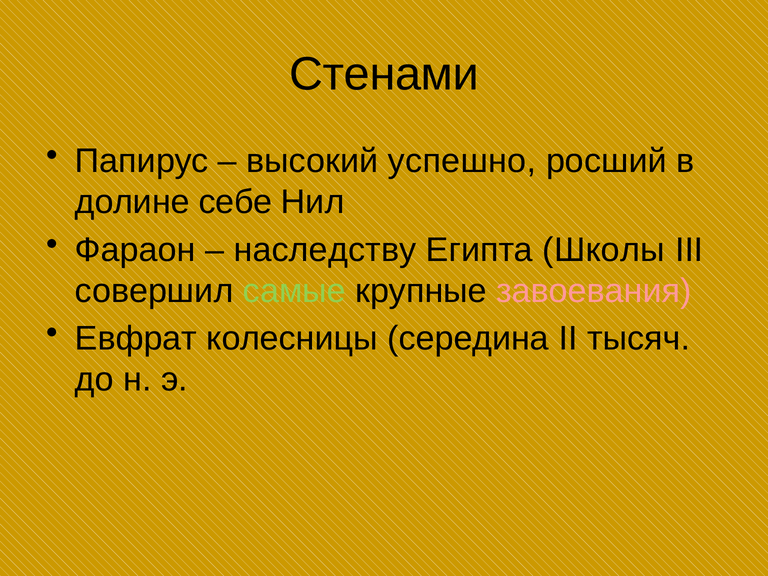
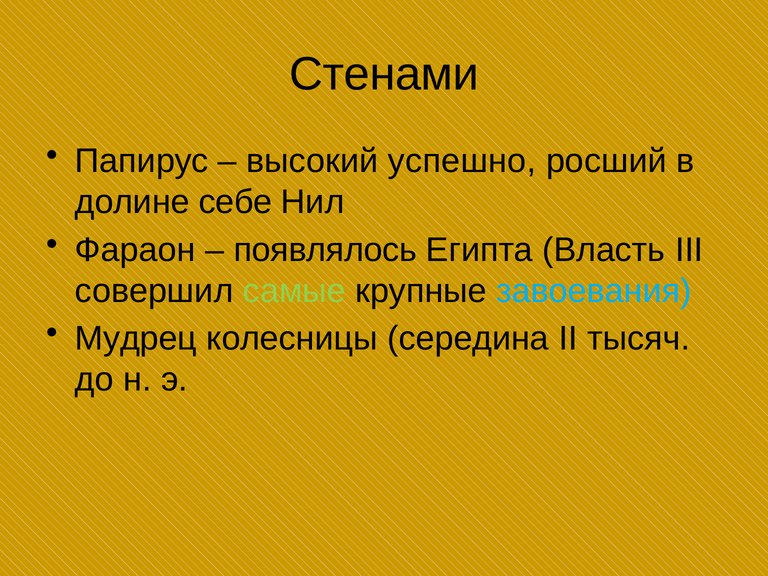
наследству: наследству -> появлялось (325, 250)
Школы: Школы -> Власть (604, 250)
завоевания colour: pink -> light blue (594, 291)
Евфрат: Евфрат -> Мудрец (136, 339)
